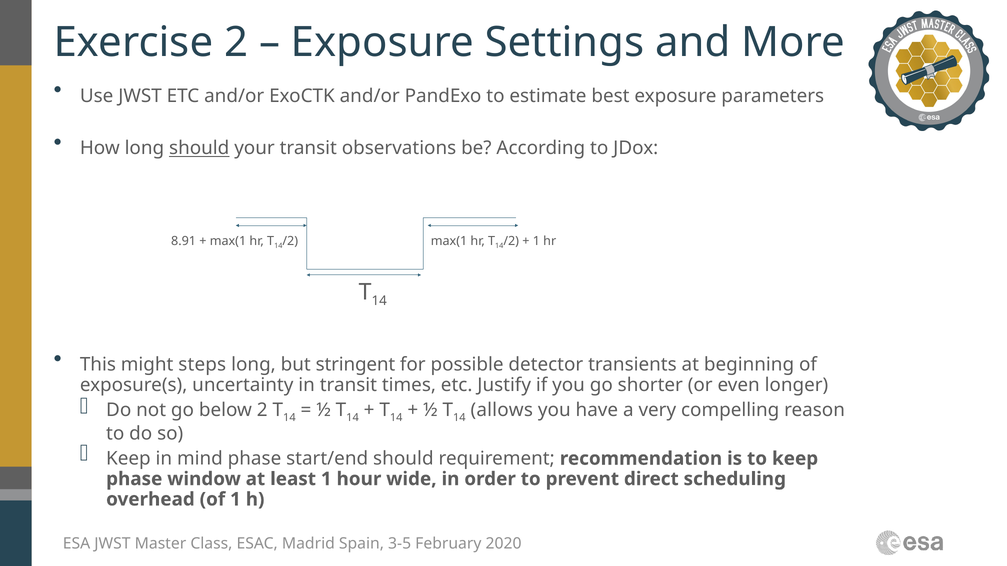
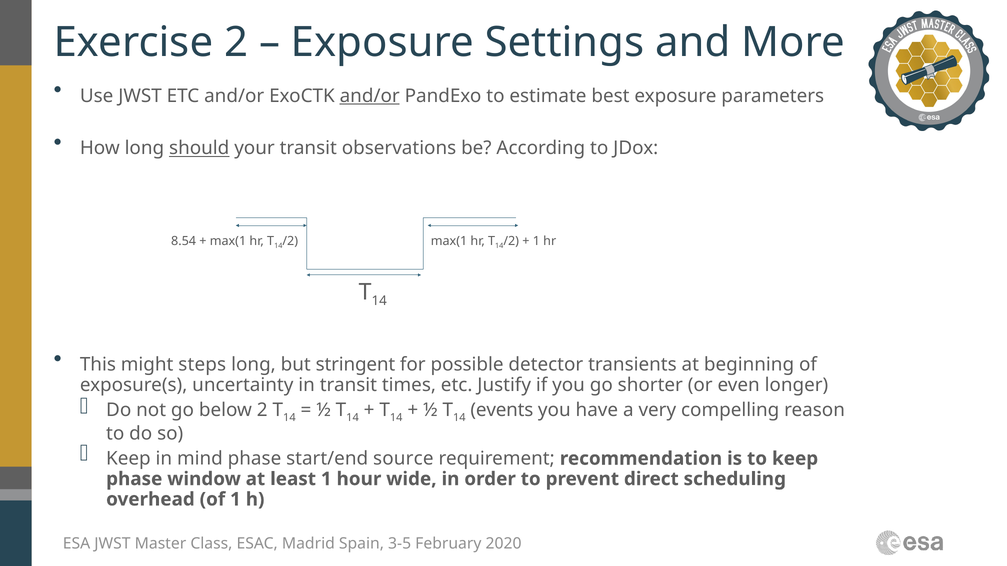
and/or underline: none -> present (370, 96)
8.91: 8.91 -> 8.54 (184, 241)
allows: allows -> events (502, 411)
start/end should: should -> source (403, 459)
